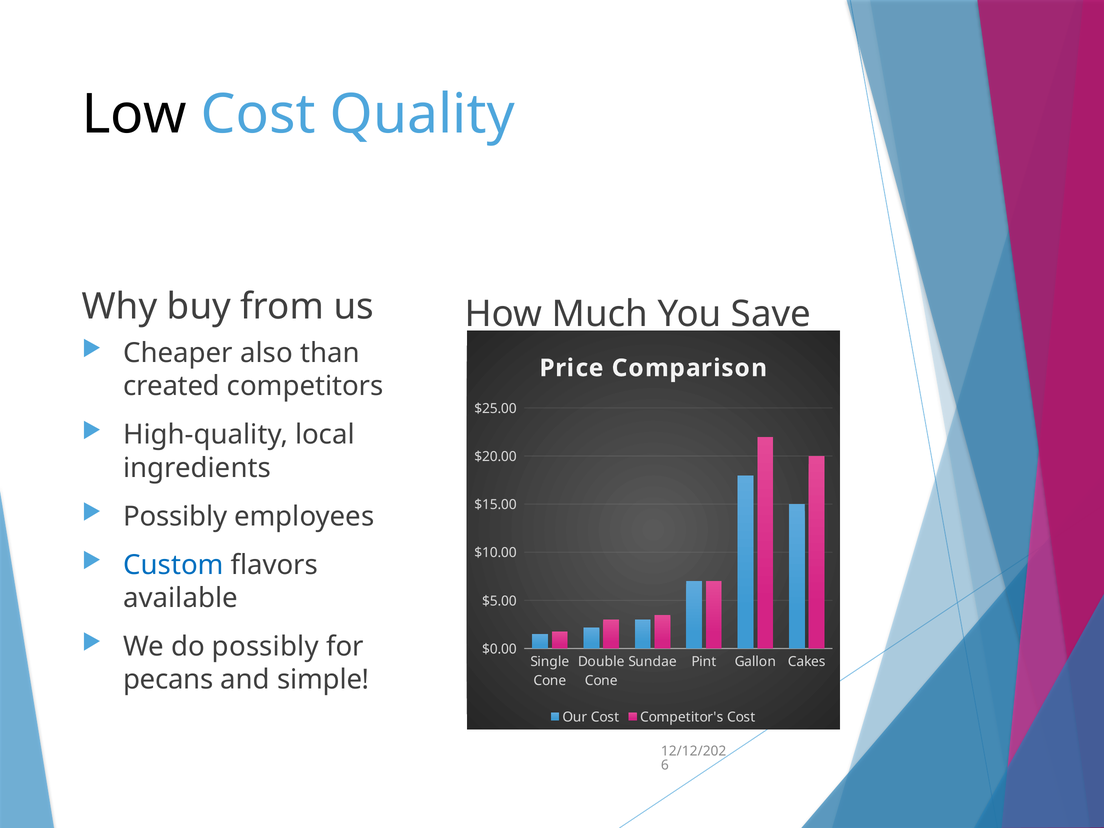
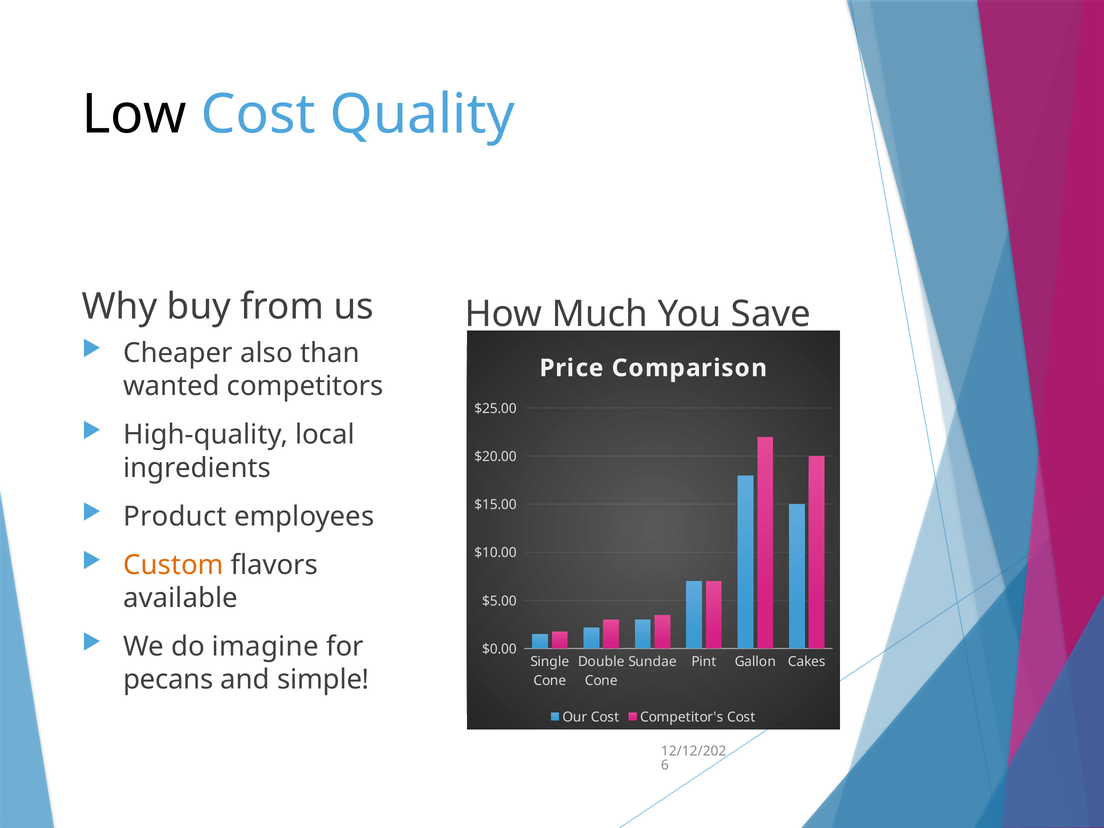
created: created -> wanted (171, 386)
Possibly: Possibly -> Product (175, 516)
Custom colour: blue -> orange (173, 565)
do possibly: possibly -> imagine (265, 647)
